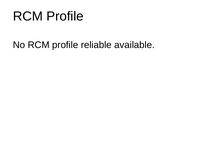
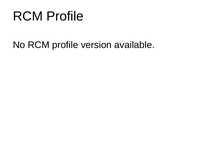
reliable: reliable -> version (96, 45)
